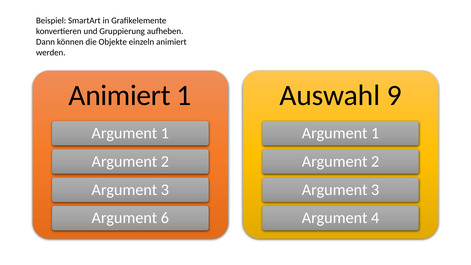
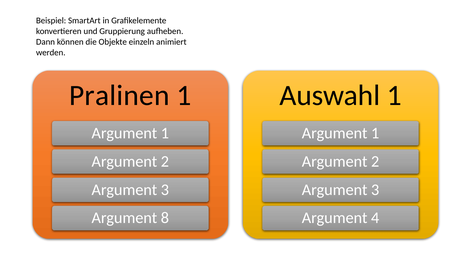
Animiert: Animiert -> Pralinen (119, 96)
Auswahl 9: 9 -> 1 (394, 96)
6: 6 -> 8 (165, 218)
